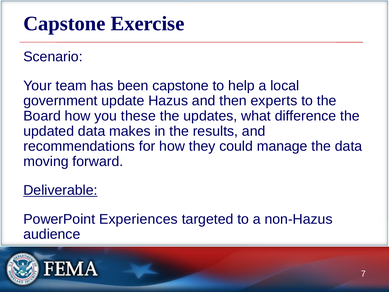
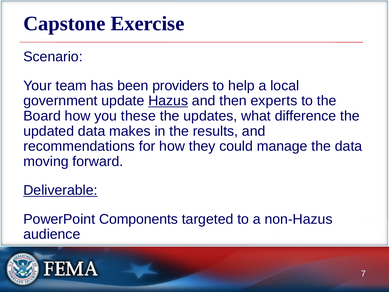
been capstone: capstone -> providers (181, 86)
Hazus underline: none -> present (168, 101)
Experiences: Experiences -> Components (139, 219)
